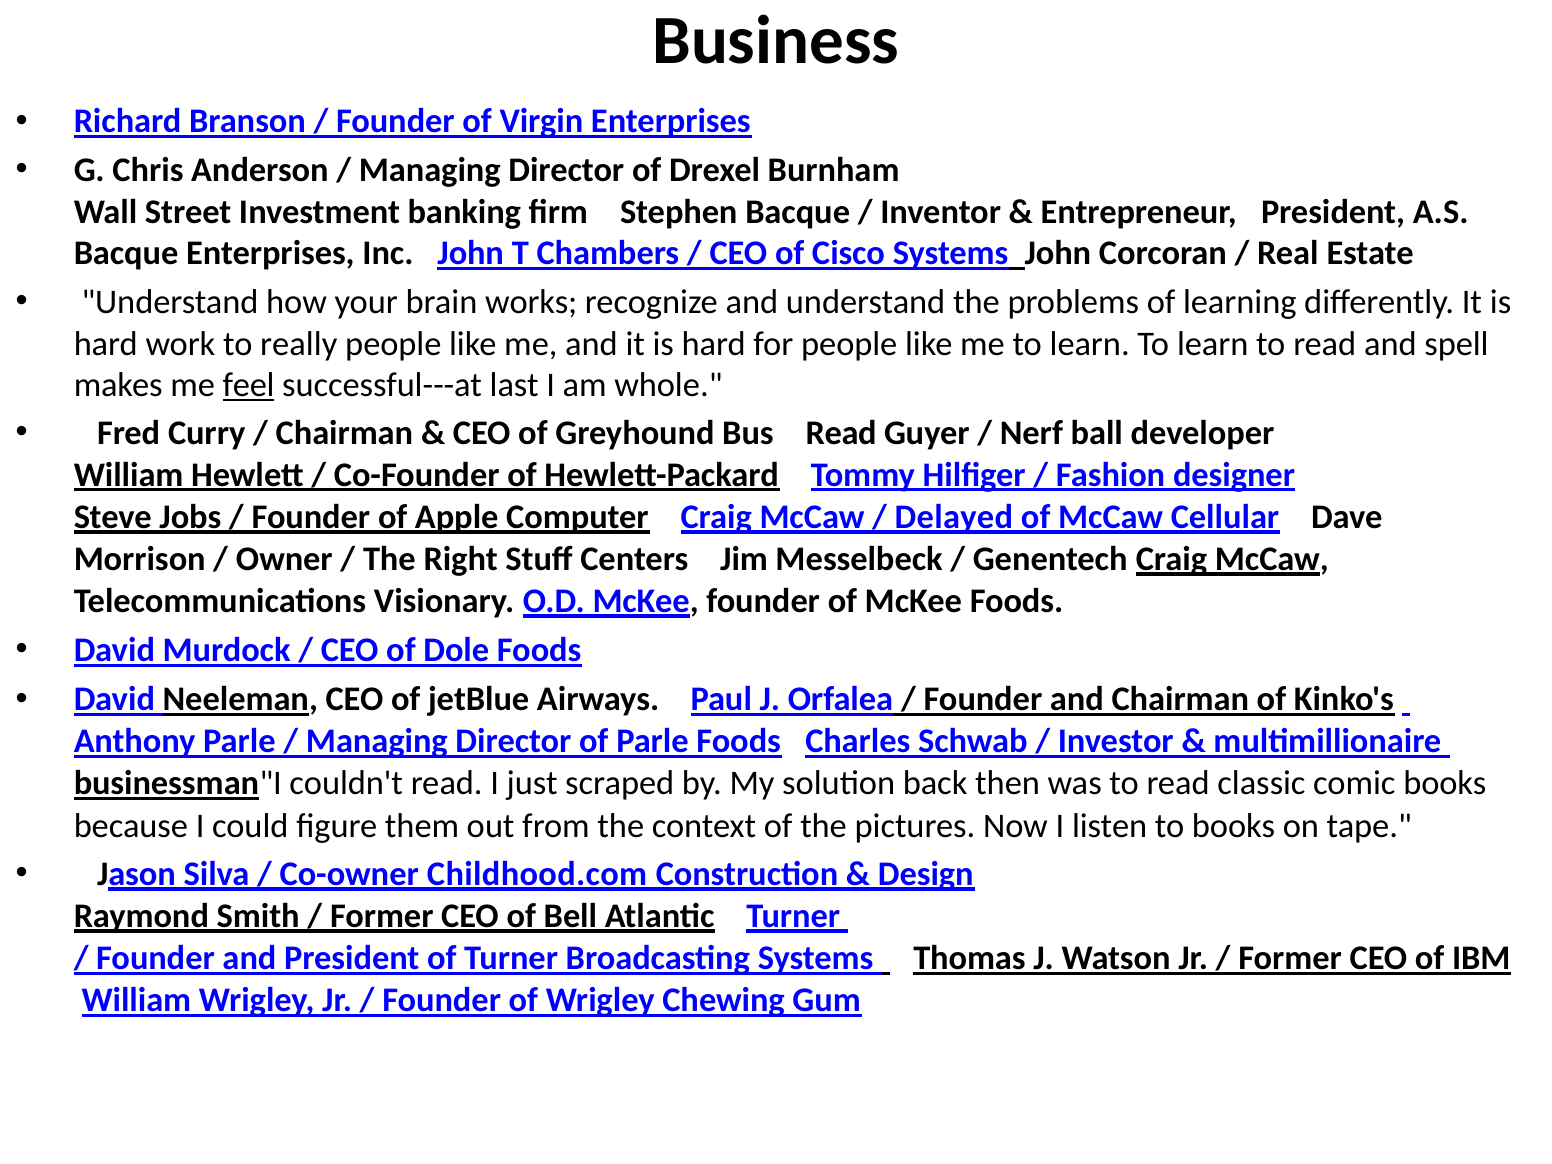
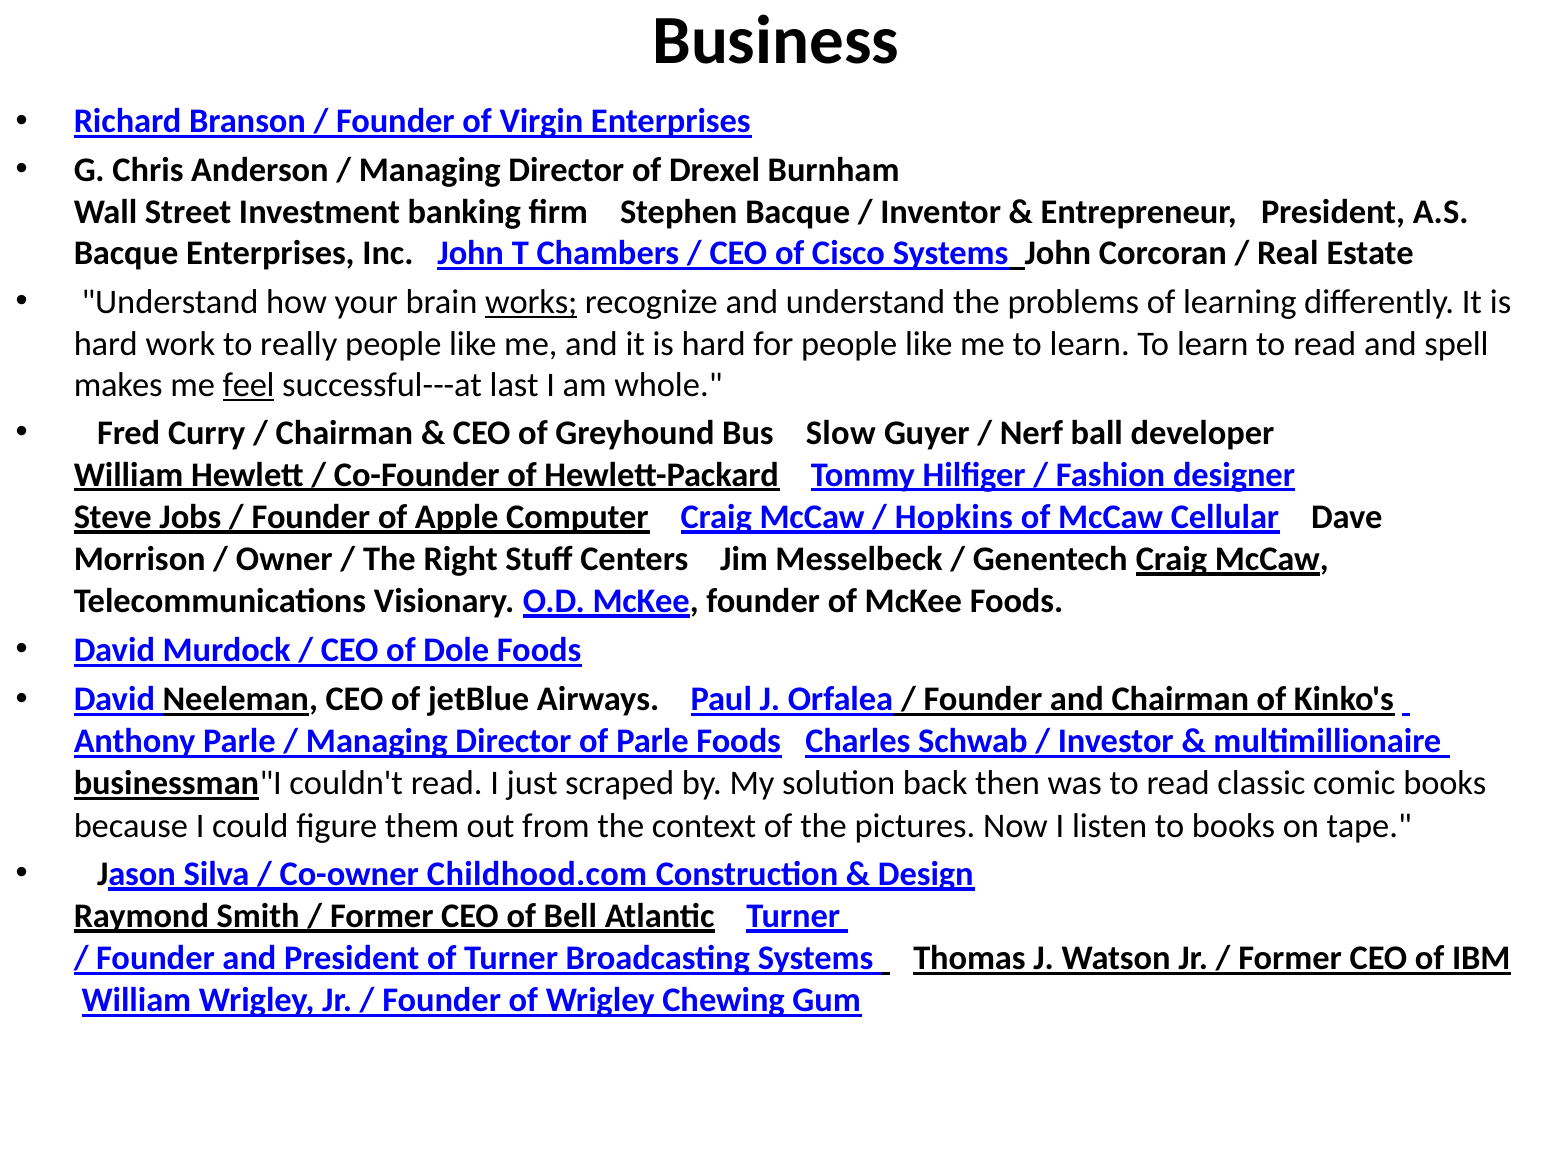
works underline: none -> present (531, 302)
Bus Read: Read -> Slow (841, 433)
Delayed: Delayed -> Hopkins (954, 517)
